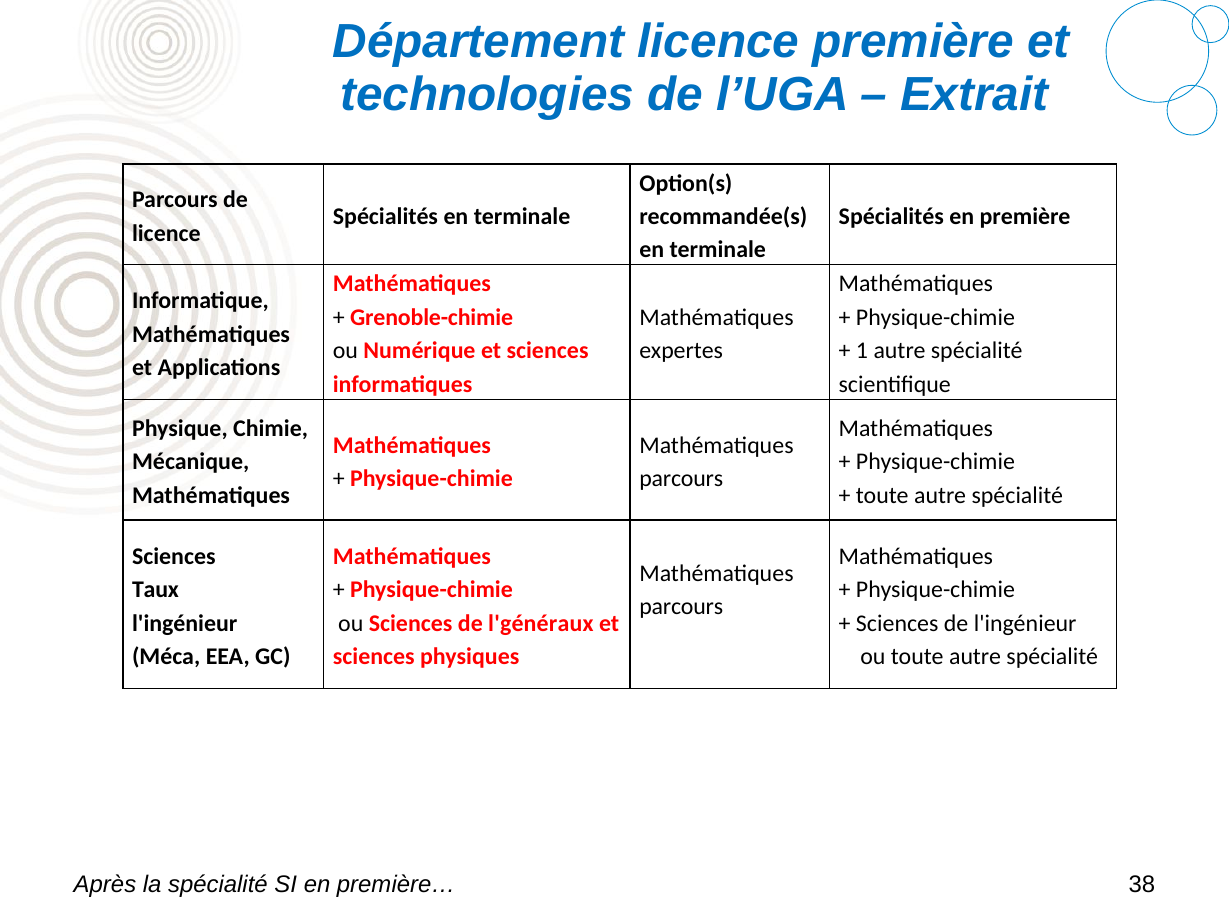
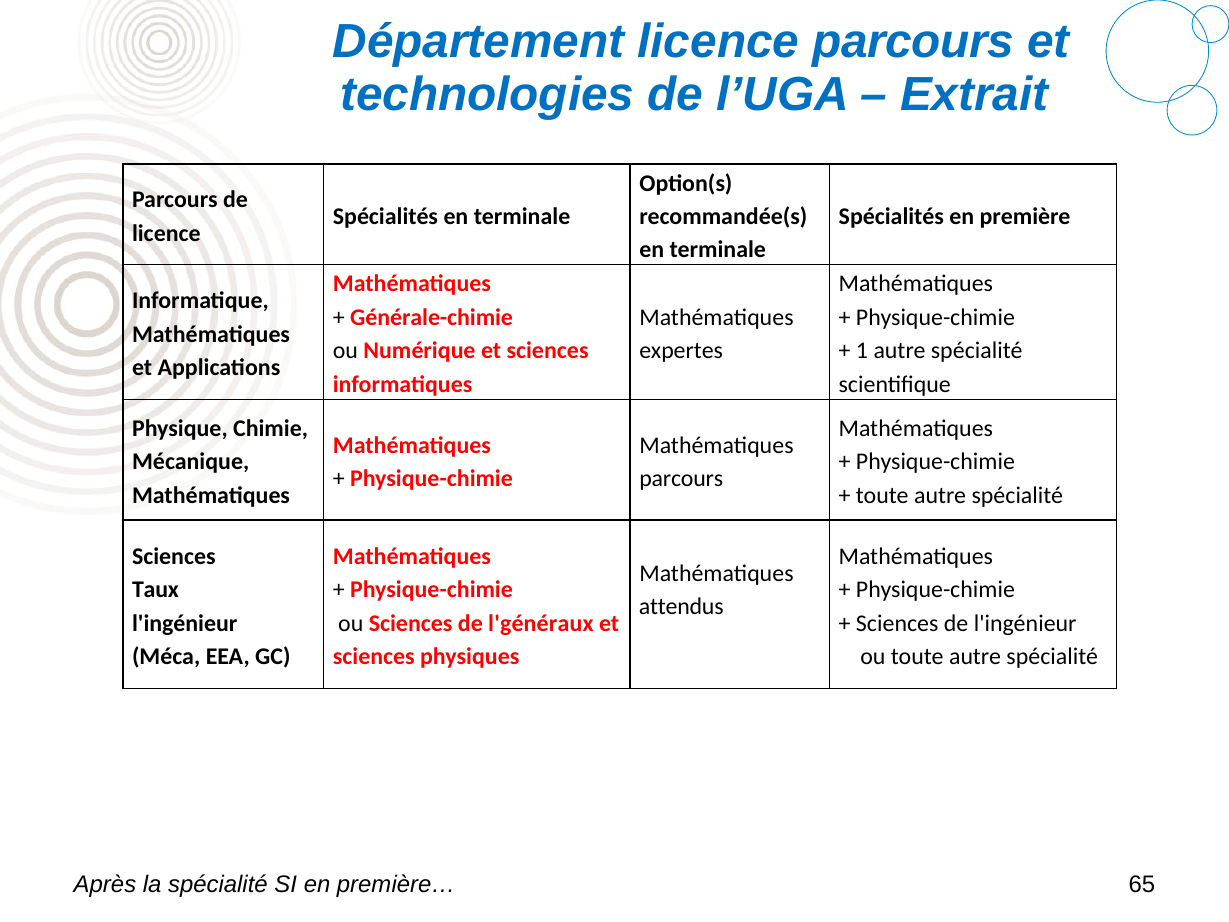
licence première: première -> parcours (913, 42)
Grenoble-chimie: Grenoble-chimie -> Générale-chimie (432, 317)
parcours: parcours -> attendus (681, 606)
38: 38 -> 65 (1142, 885)
